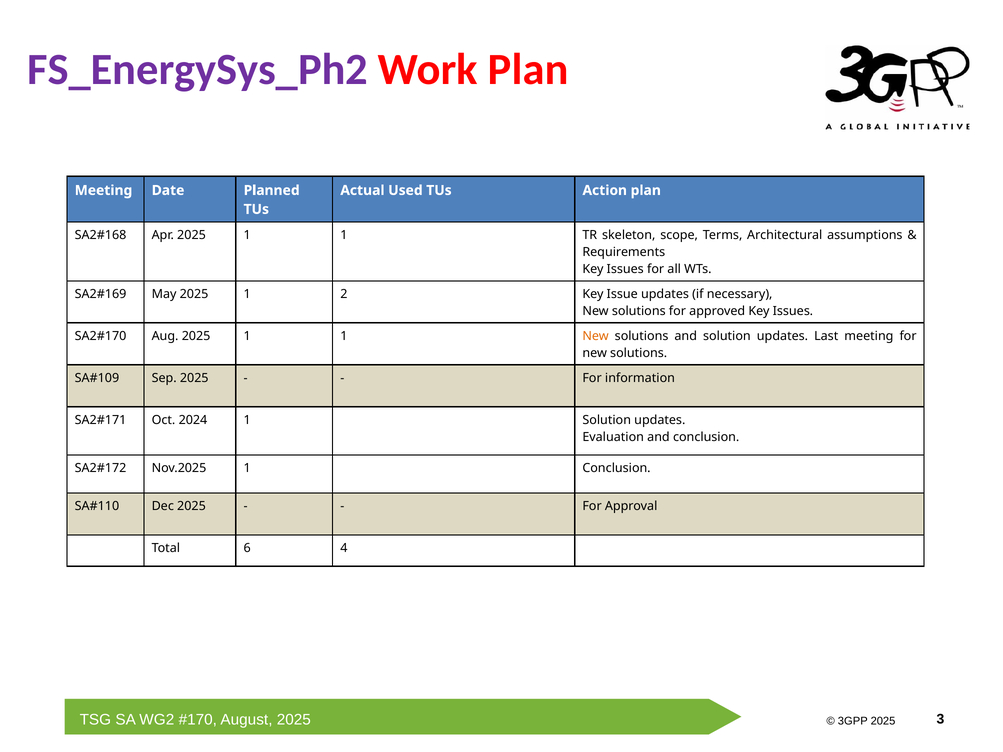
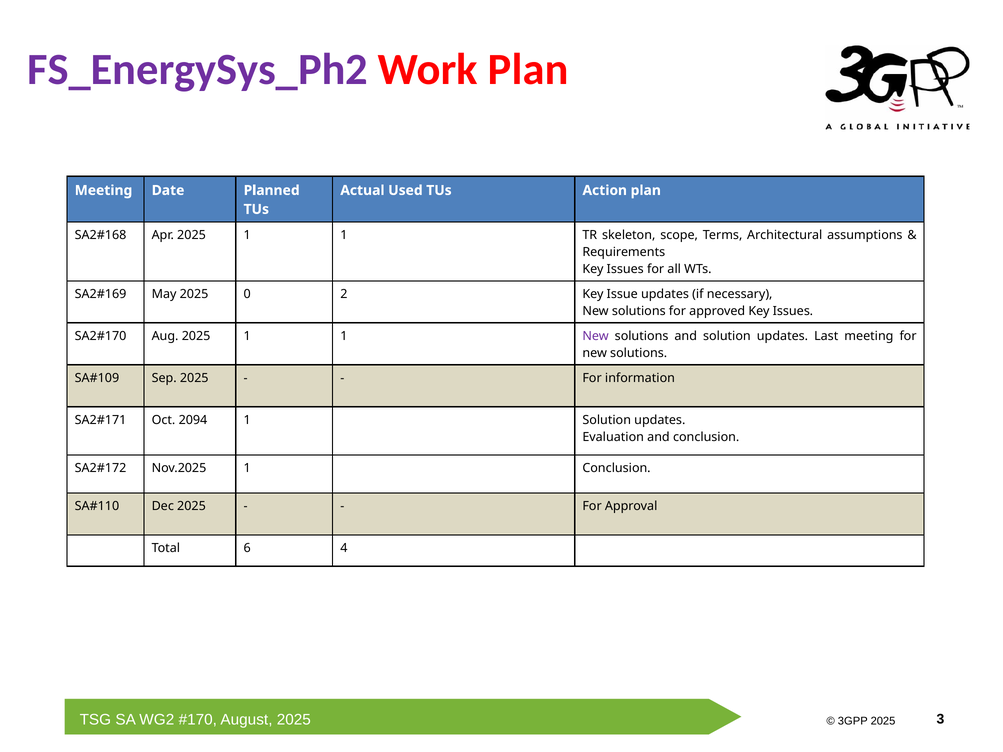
May 2025 1: 1 -> 0 (247, 294)
New colour: orange -> purple (596, 336)
2024: 2024 -> 2094 (193, 420)
